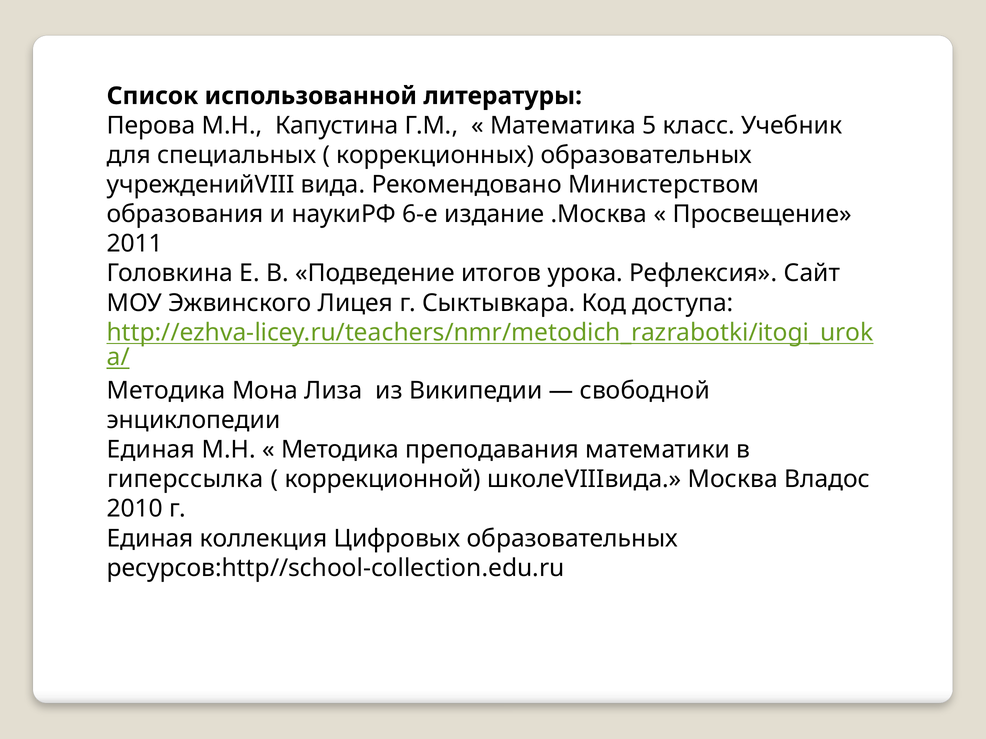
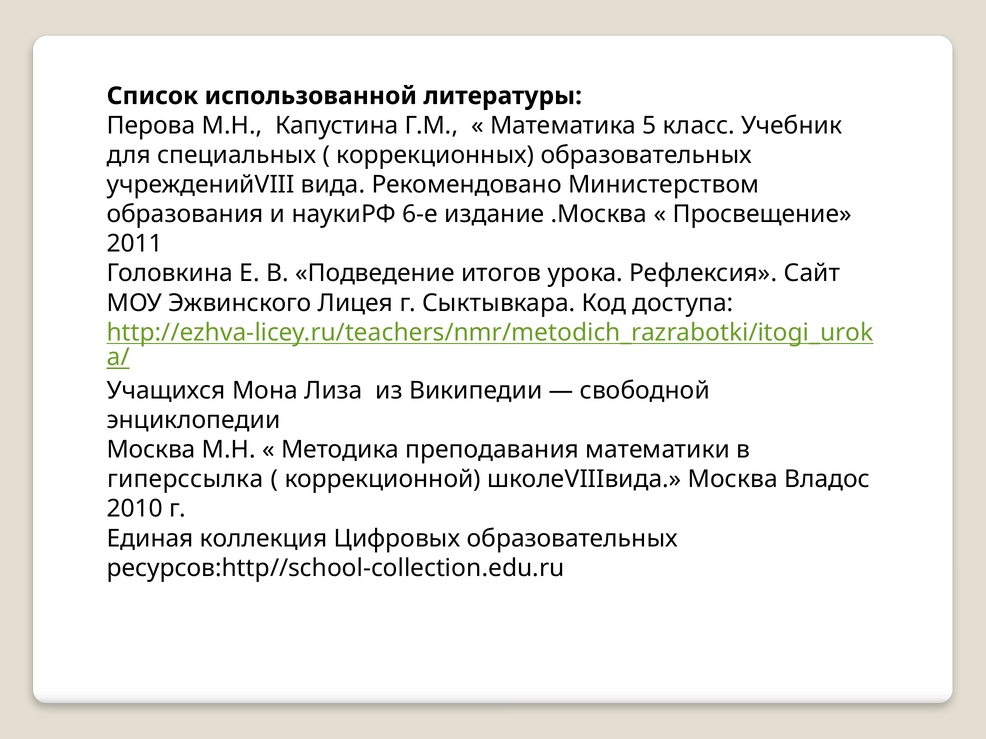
Методика: Методика -> Учащихся (166, 391)
Единая: Единая -> Москва (151, 450)
